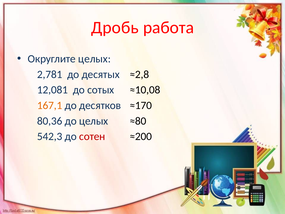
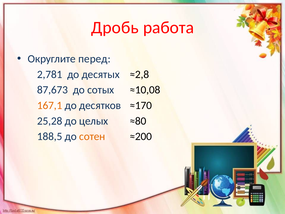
Округлите целых: целых -> перед (94, 59)
12,081: 12,081 -> 87,673 (52, 90)
80,36: 80,36 -> 25,28 (50, 121)
542,3: 542,3 -> 188,5 (50, 136)
сотен colour: red -> orange (92, 136)
